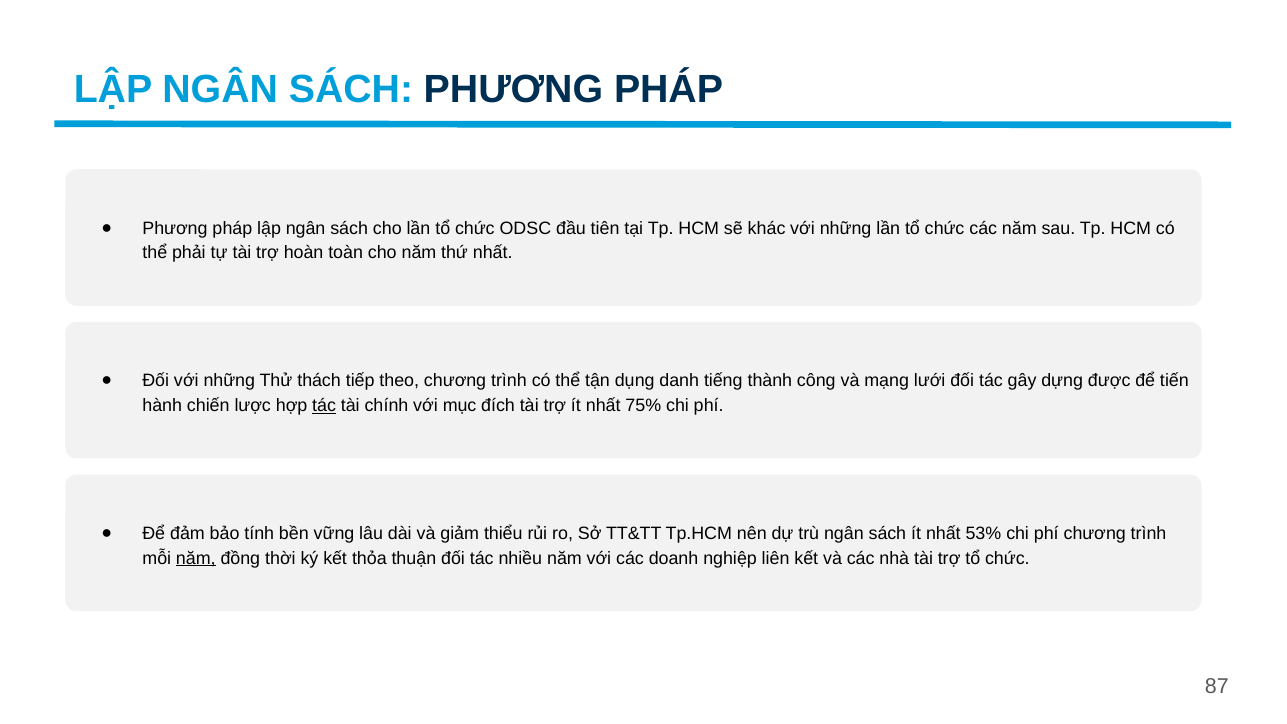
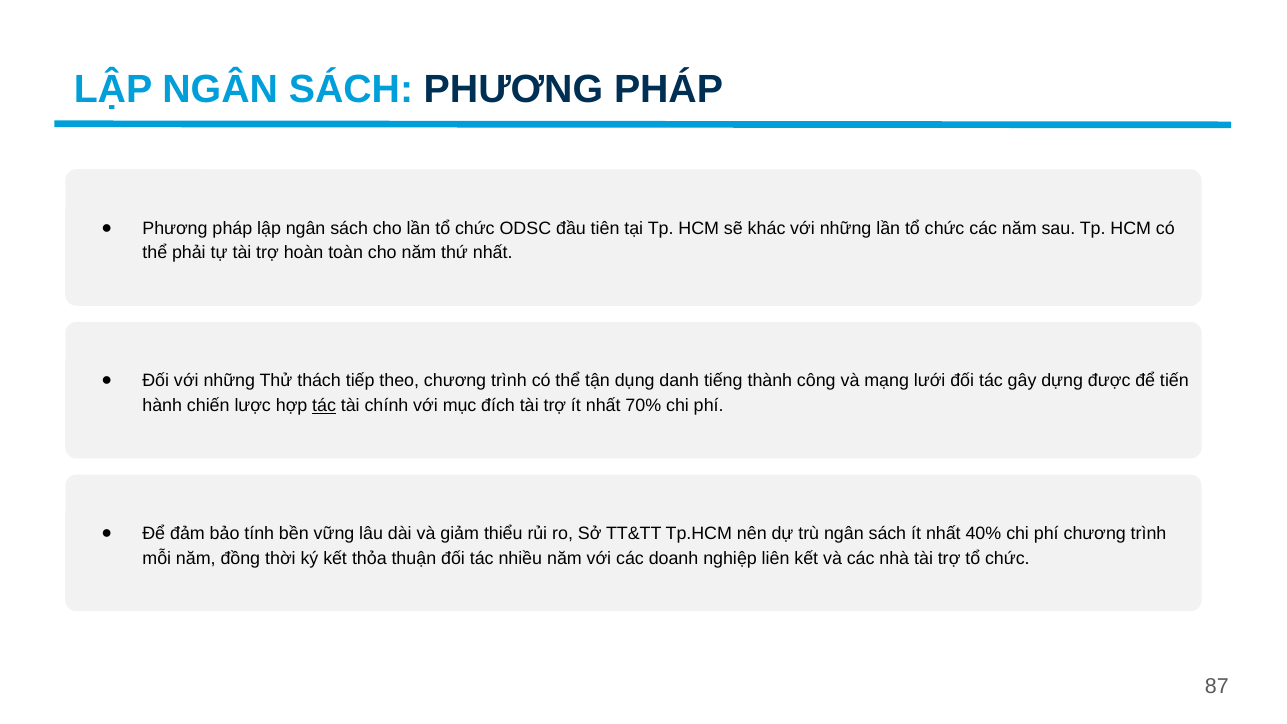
75%: 75% -> 70% (643, 405)
53%: 53% -> 40% (983, 534)
năm underline: present -> none (196, 558)
